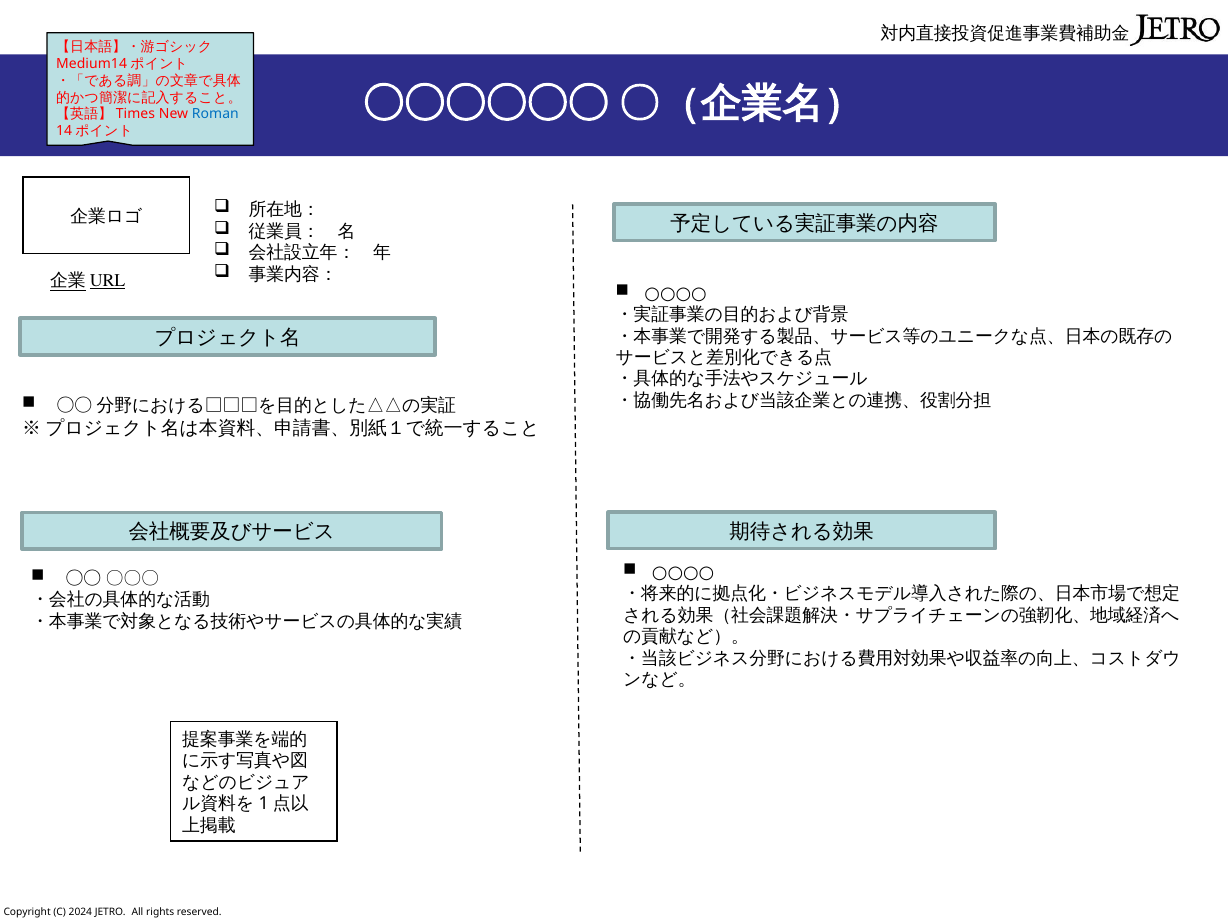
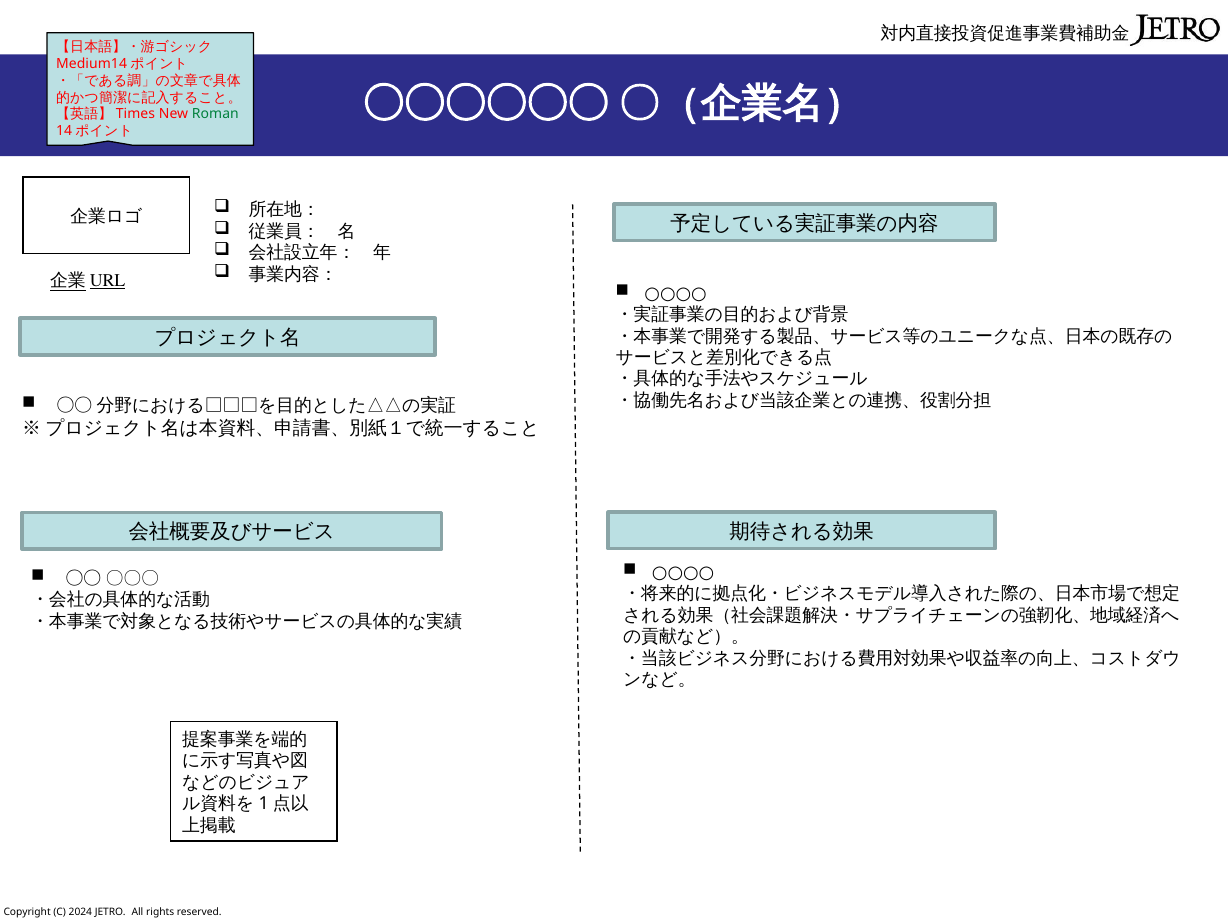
Roman colour: blue -> green (215, 114)
